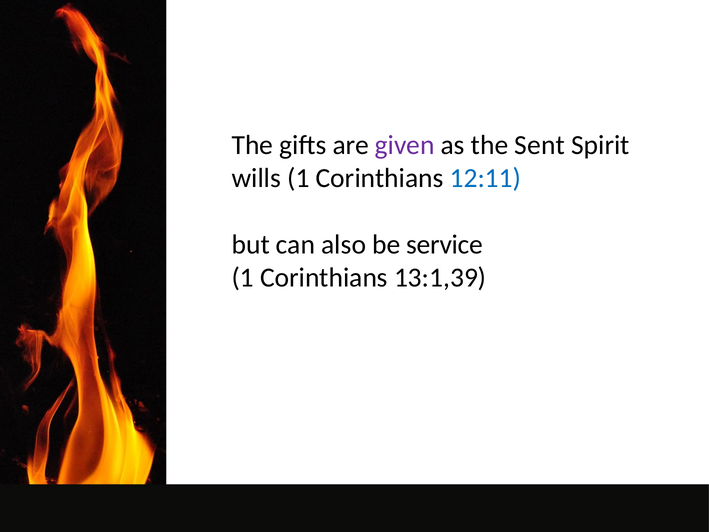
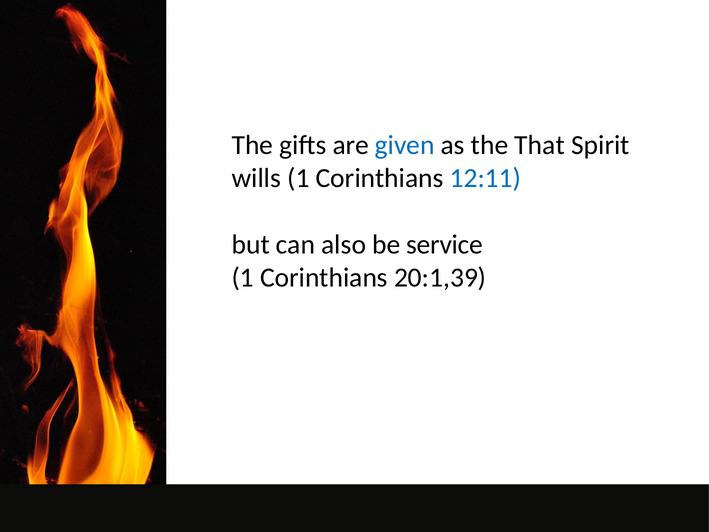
given colour: purple -> blue (405, 145)
Sent: Sent -> That (540, 145)
13:1,39: 13:1,39 -> 20:1,39 (440, 277)
